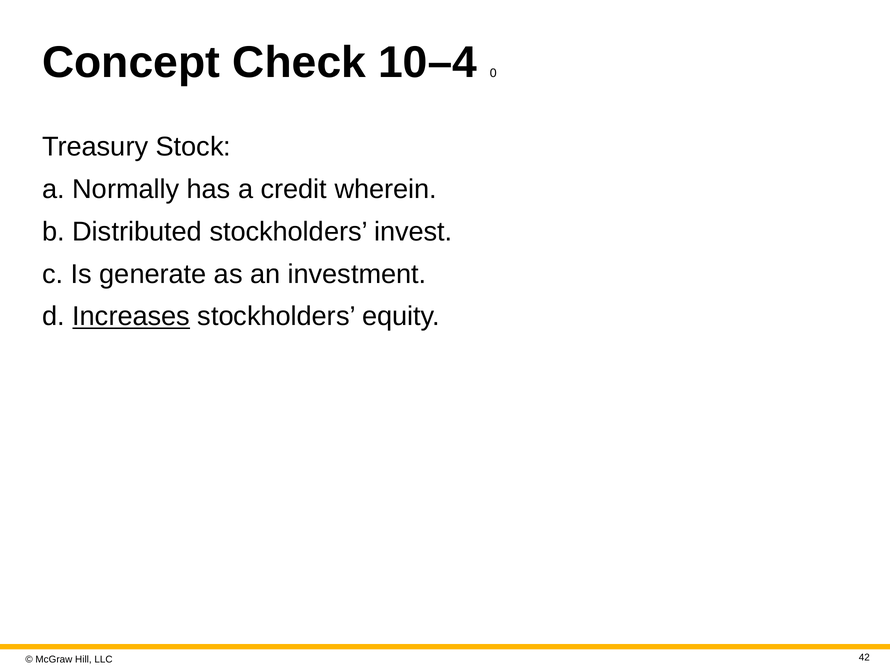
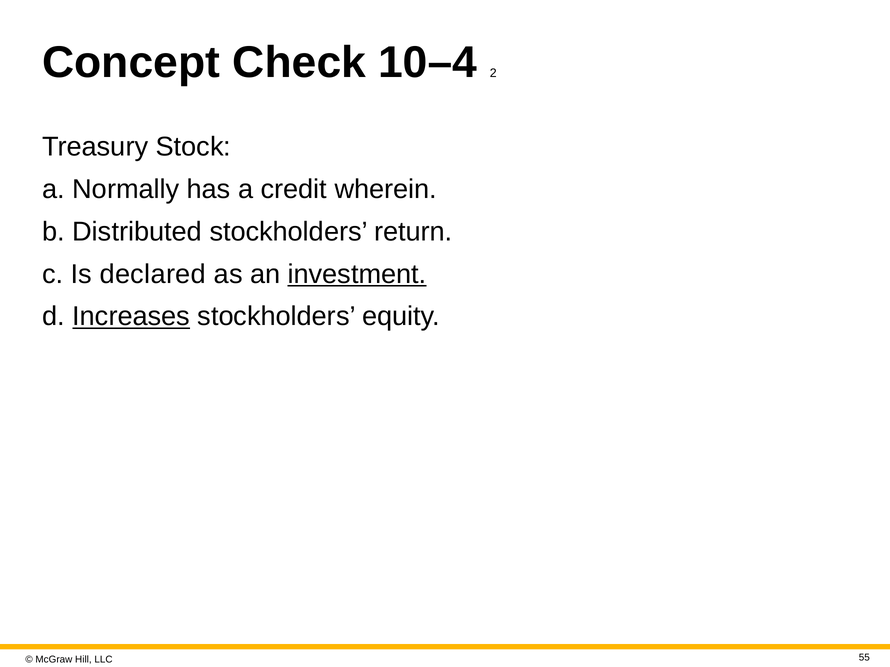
0: 0 -> 2 (493, 73)
invest: invest -> return (413, 232)
generate: generate -> declared (153, 274)
investment underline: none -> present (357, 274)
42: 42 -> 55 (864, 658)
